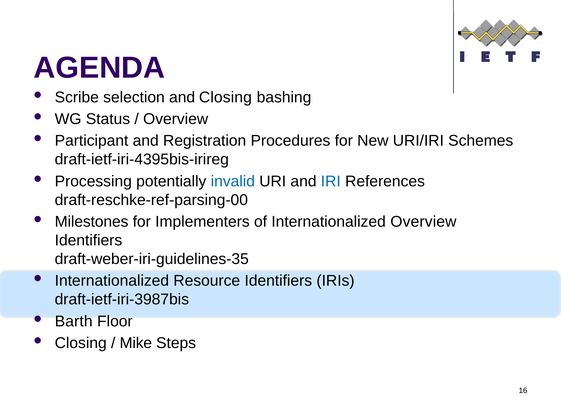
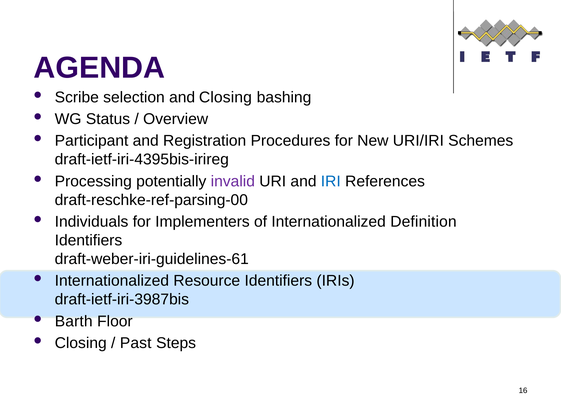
invalid colour: blue -> purple (233, 182)
Milestones: Milestones -> Individuals (92, 222)
Internationalized Overview: Overview -> Definition (423, 222)
draft-weber-iri-guidelines-35: draft-weber-iri-guidelines-35 -> draft-weber-iri-guidelines-61 (152, 260)
Mike: Mike -> Past (136, 344)
